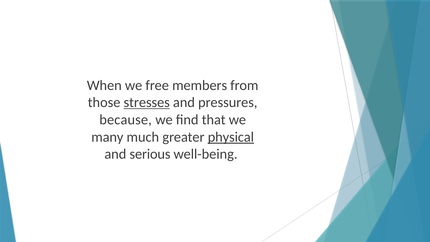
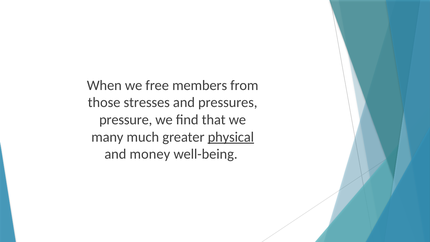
stresses underline: present -> none (147, 102)
because: because -> pressure (126, 120)
serious: serious -> money (150, 154)
